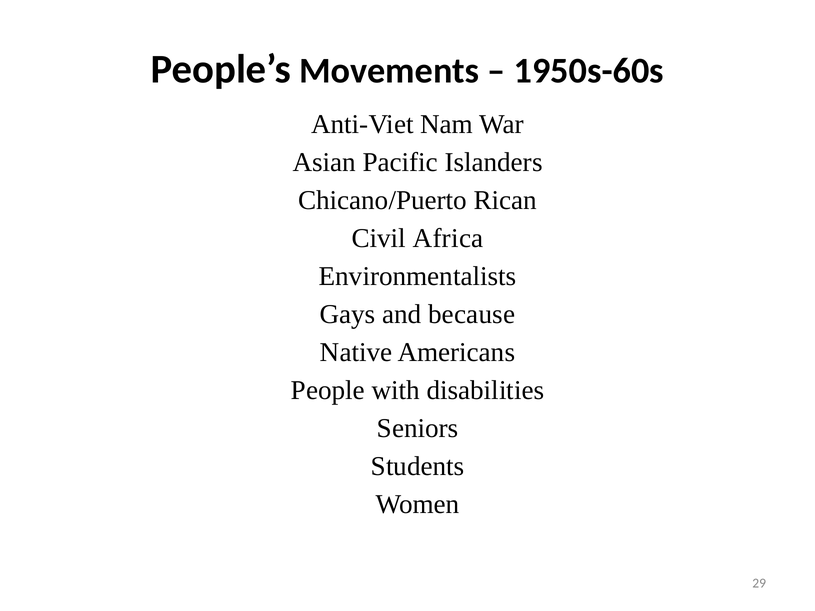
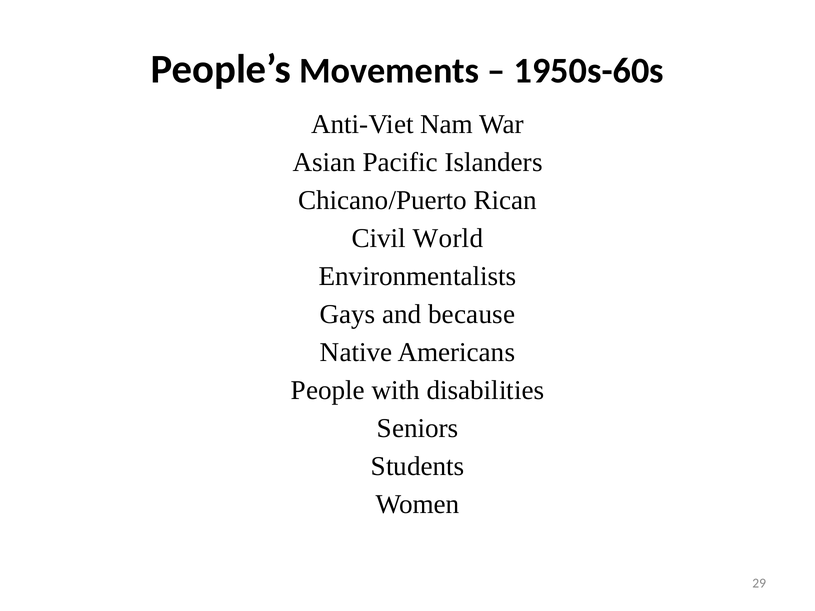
Africa: Africa -> World (448, 238)
